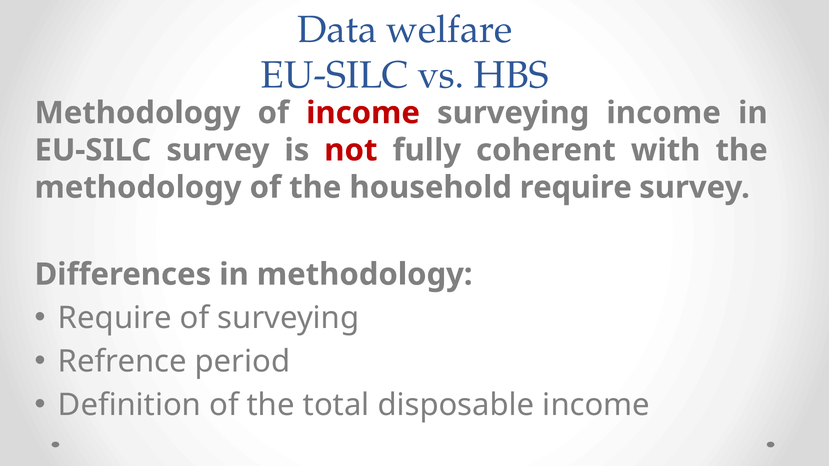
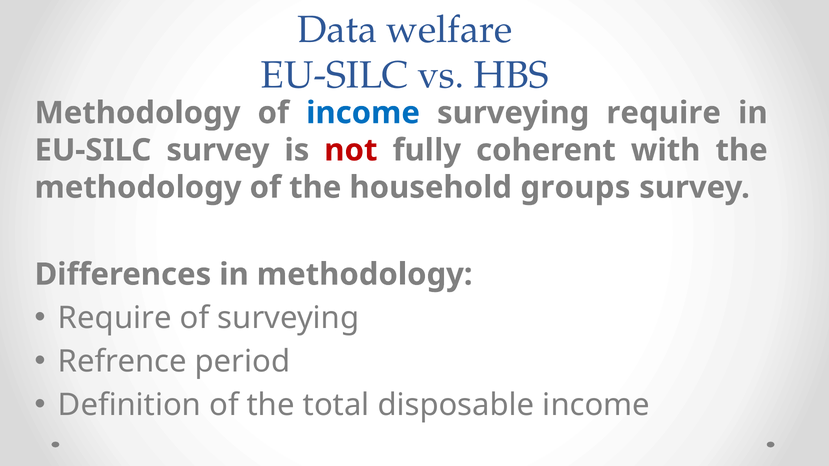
income colour: red -> blue (363, 113)
surveying income: income -> require (664, 113)
household require: require -> groups (575, 188)
